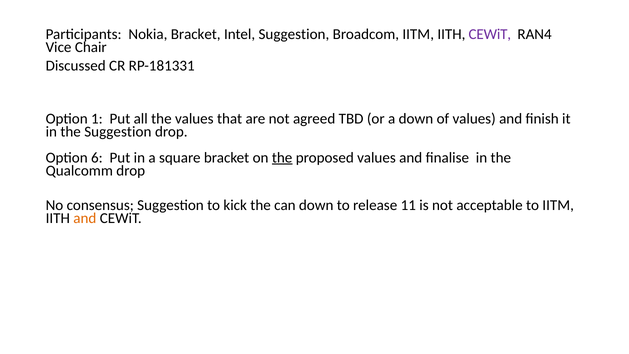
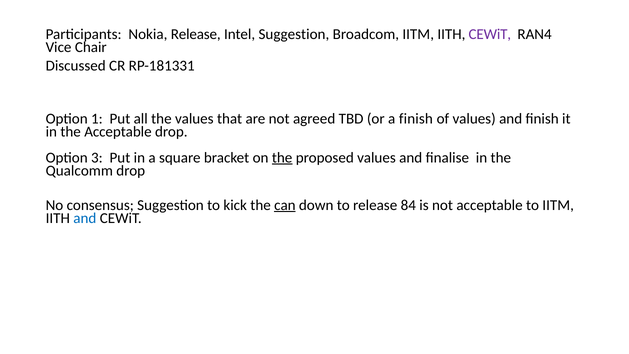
Nokia Bracket: Bracket -> Release (196, 34)
a down: down -> finish (416, 118)
the Suggestion: Suggestion -> Acceptable (118, 131)
6: 6 -> 3 (97, 158)
can underline: none -> present (285, 205)
11: 11 -> 84 (408, 205)
and colour: orange -> blue (85, 218)
